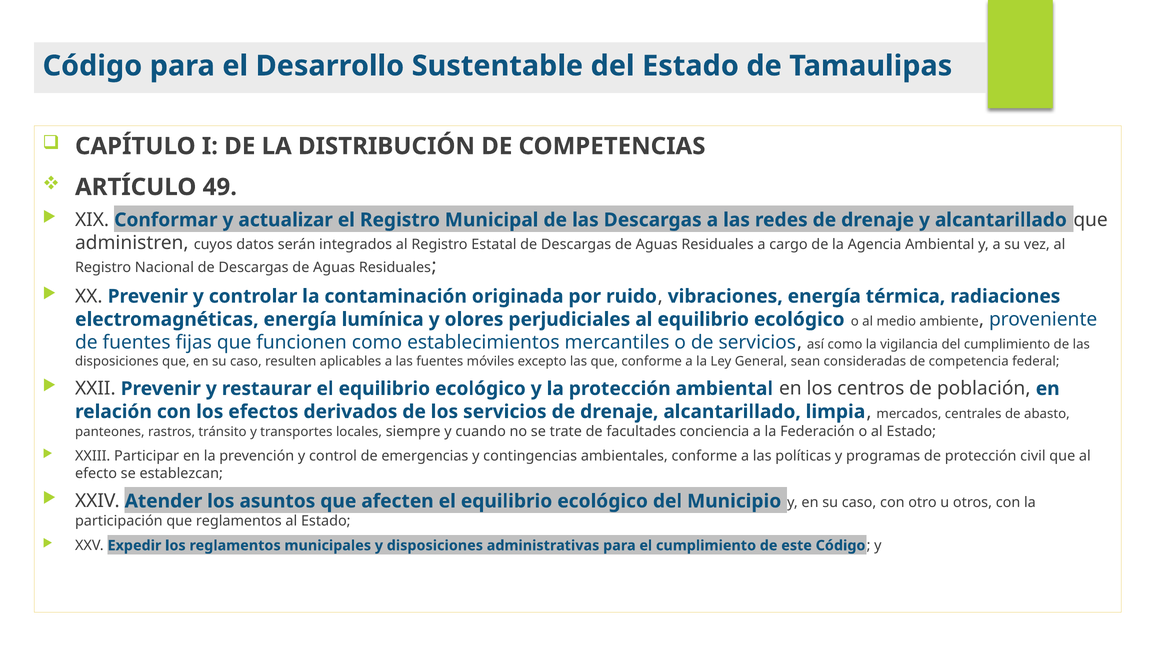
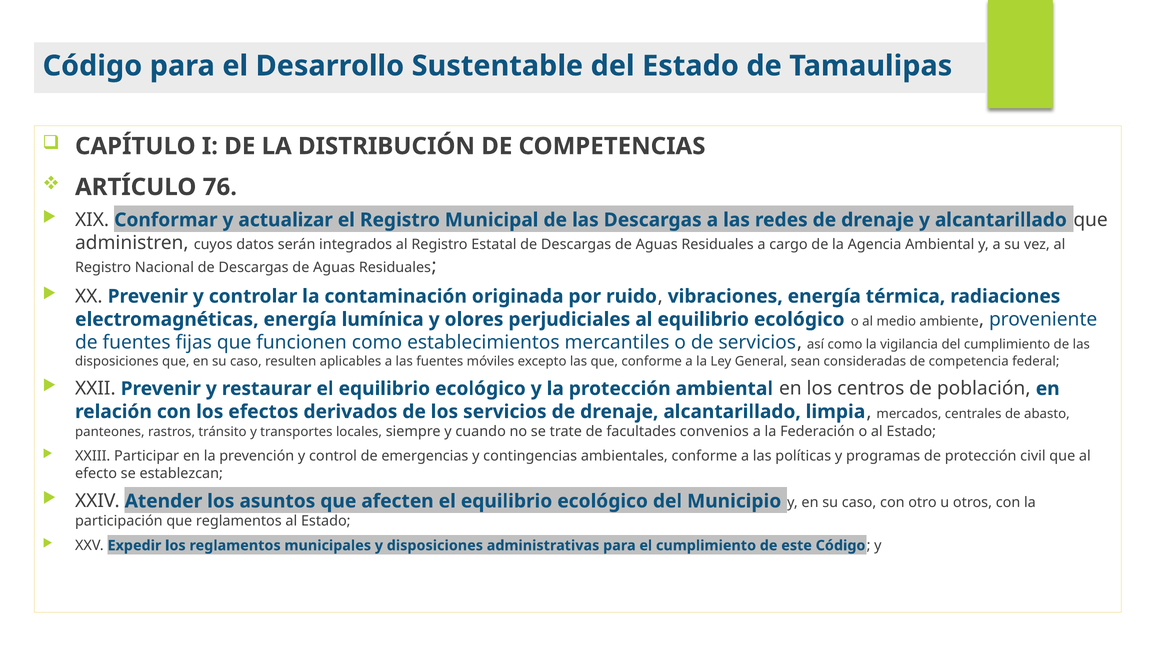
49: 49 -> 76 (220, 187)
conciencia: conciencia -> convenios (714, 432)
